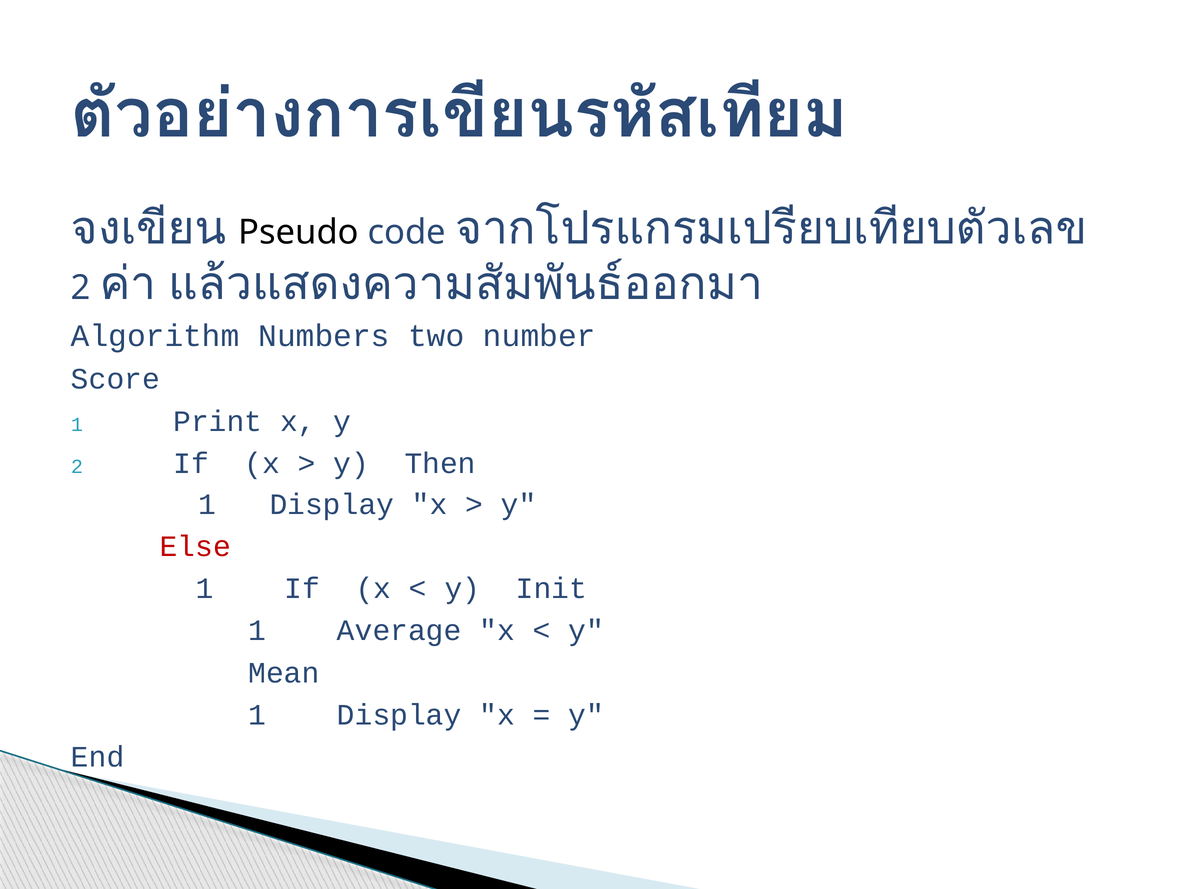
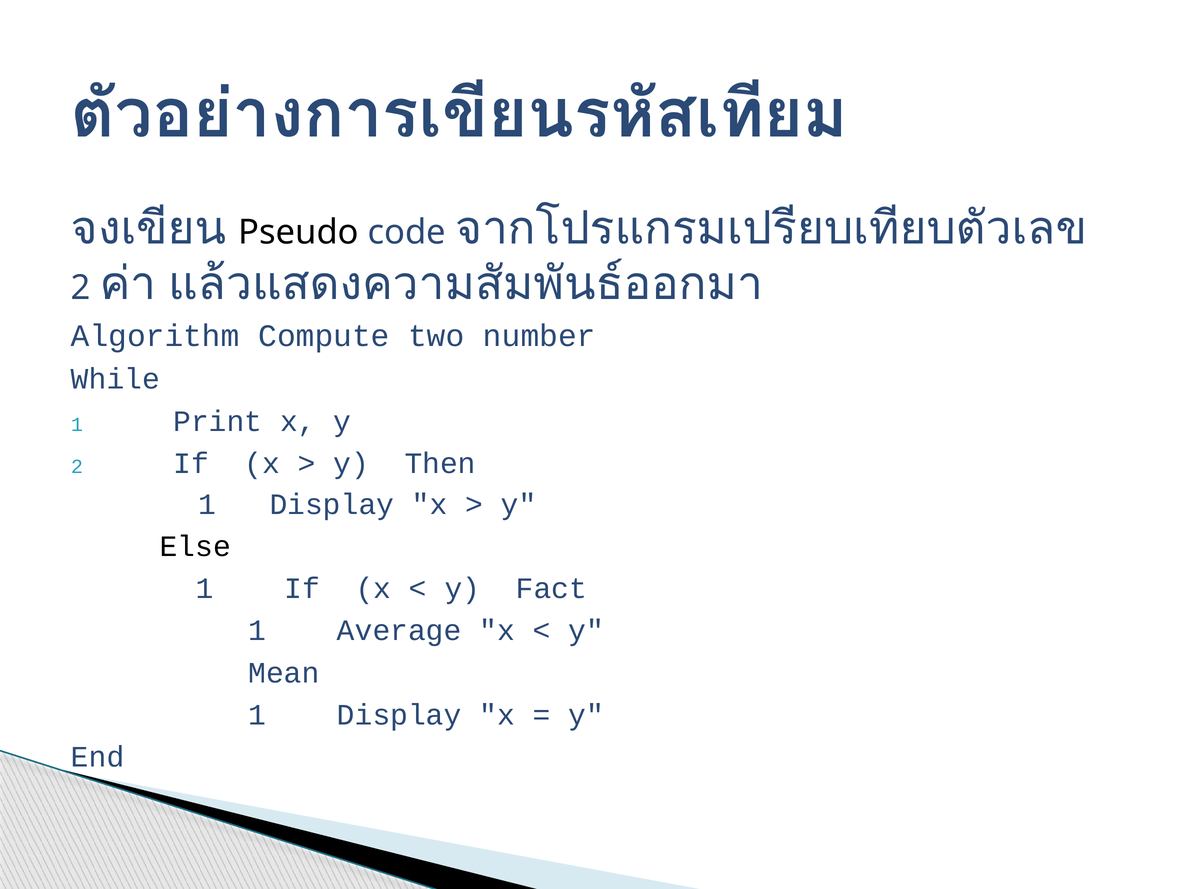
Numbers: Numbers -> Compute (324, 336)
Score: Score -> While (115, 379)
Else colour: red -> black (195, 547)
Init: Init -> Fact (551, 589)
